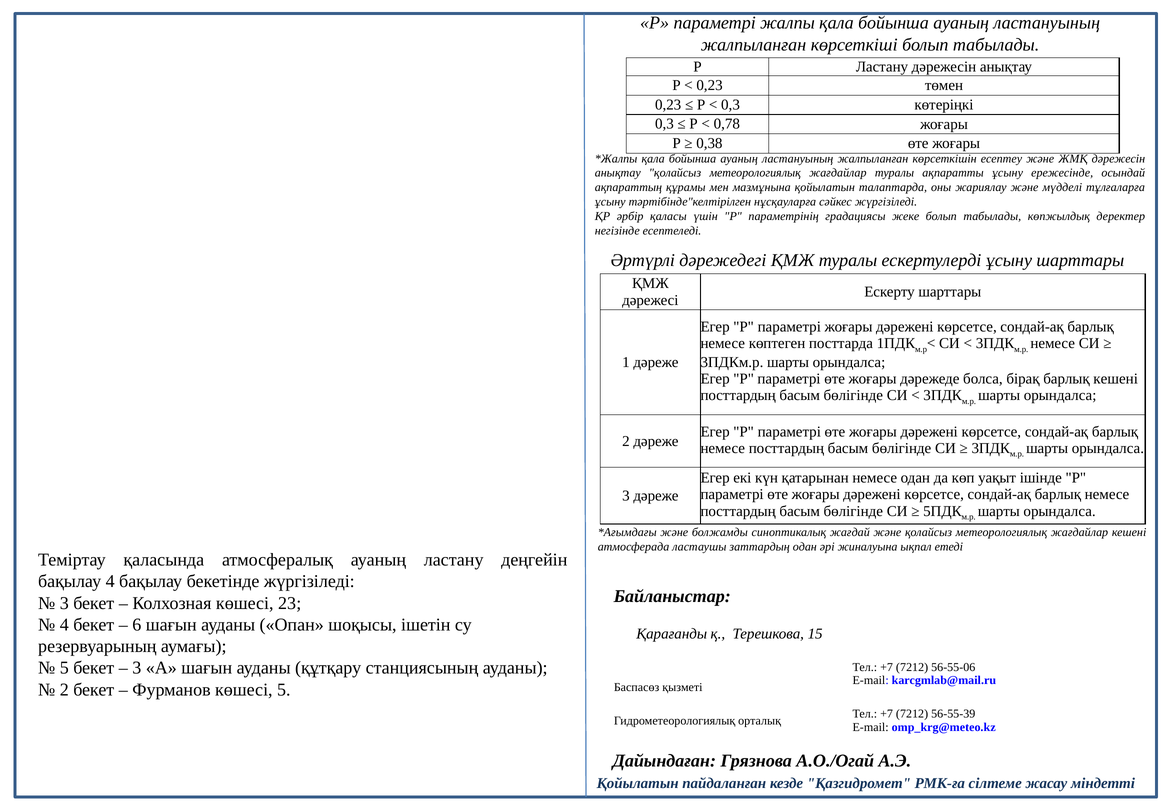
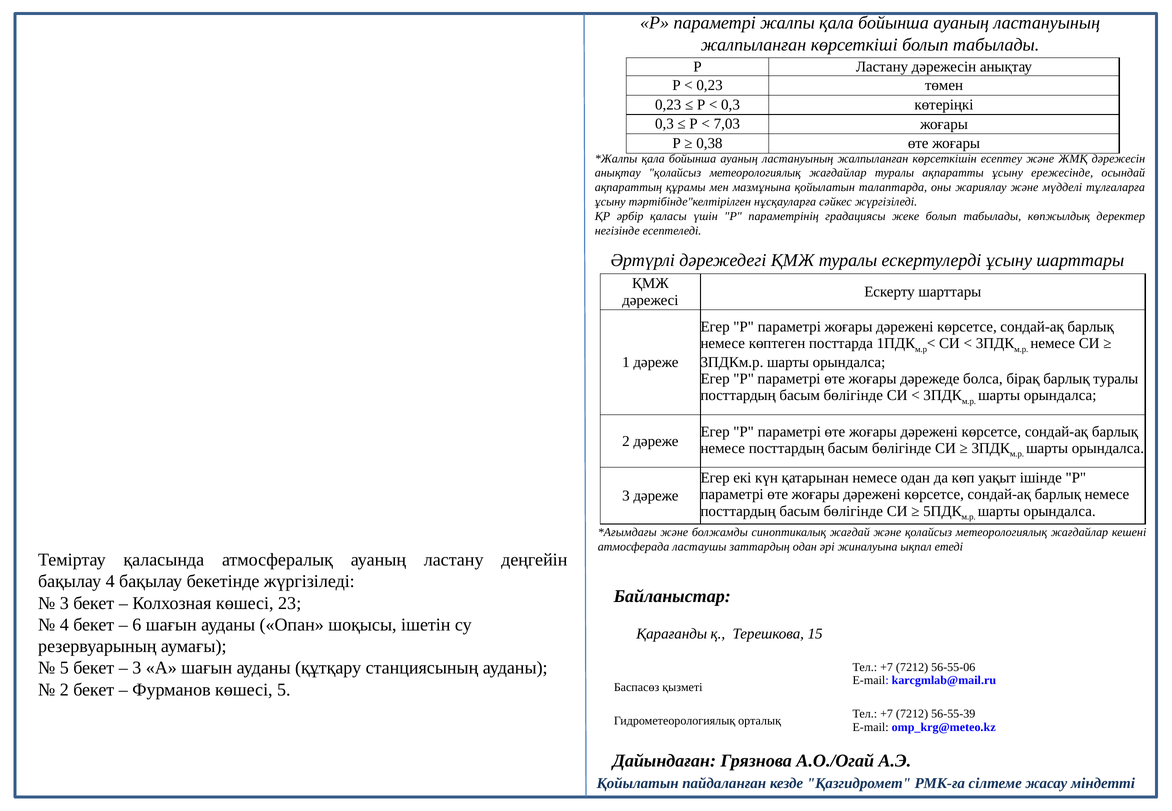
0,78: 0,78 -> 7,03 (727, 124)
барлық кешені: кешені -> туралы (1116, 379)
